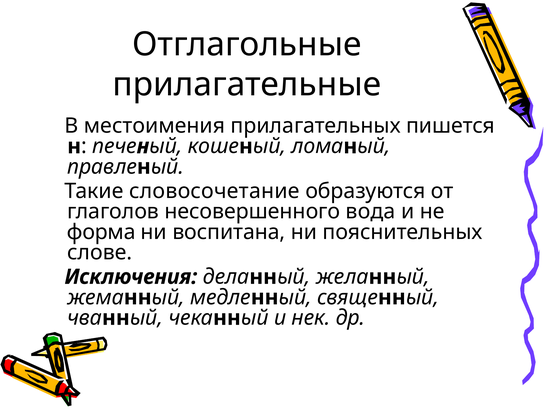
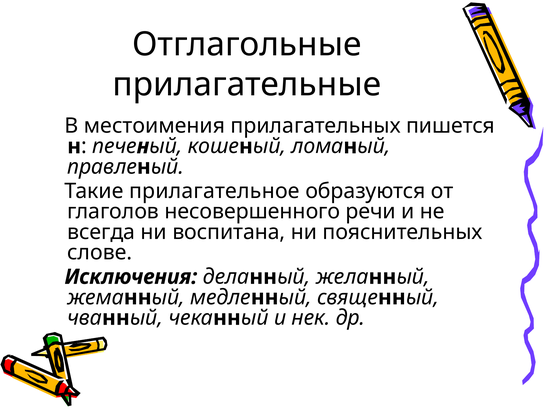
словосочетание: словосочетание -> прилагательное (214, 191)
вода: вода -> речи (371, 212)
форма: форма -> всегда (101, 232)
